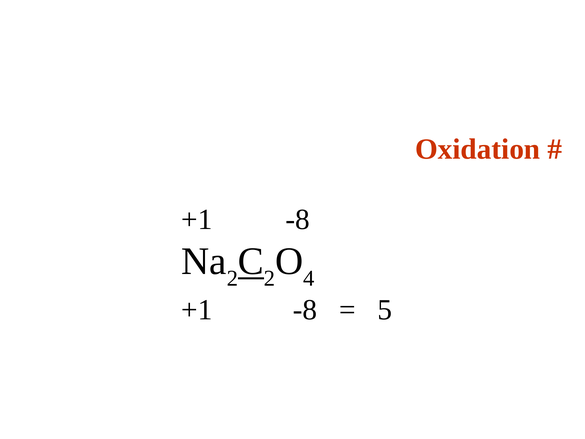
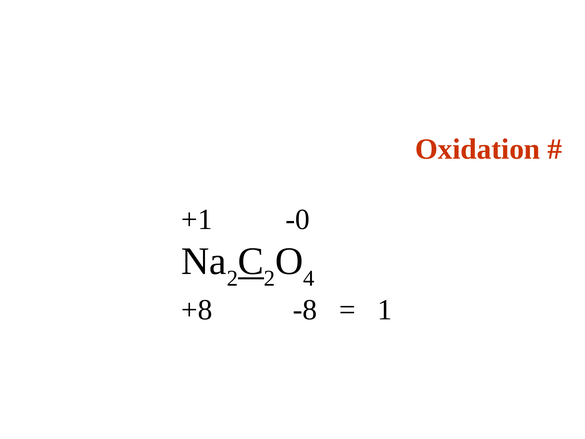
-8: -8 -> -0 (298, 219)
+1: +1 -> +8 (197, 310)
5: 5 -> 1 (385, 310)
